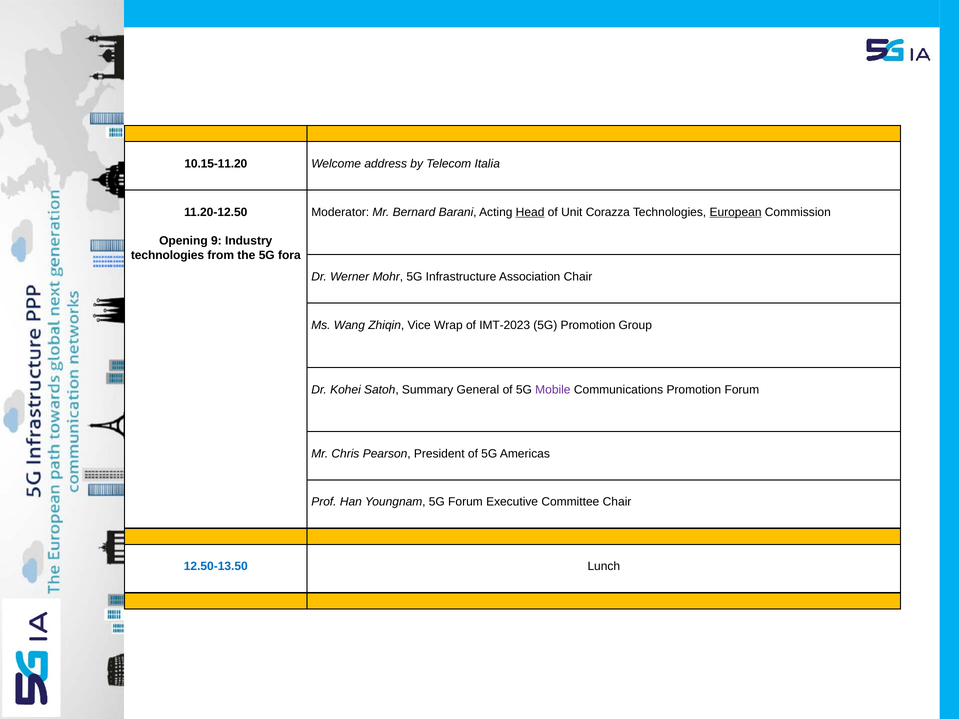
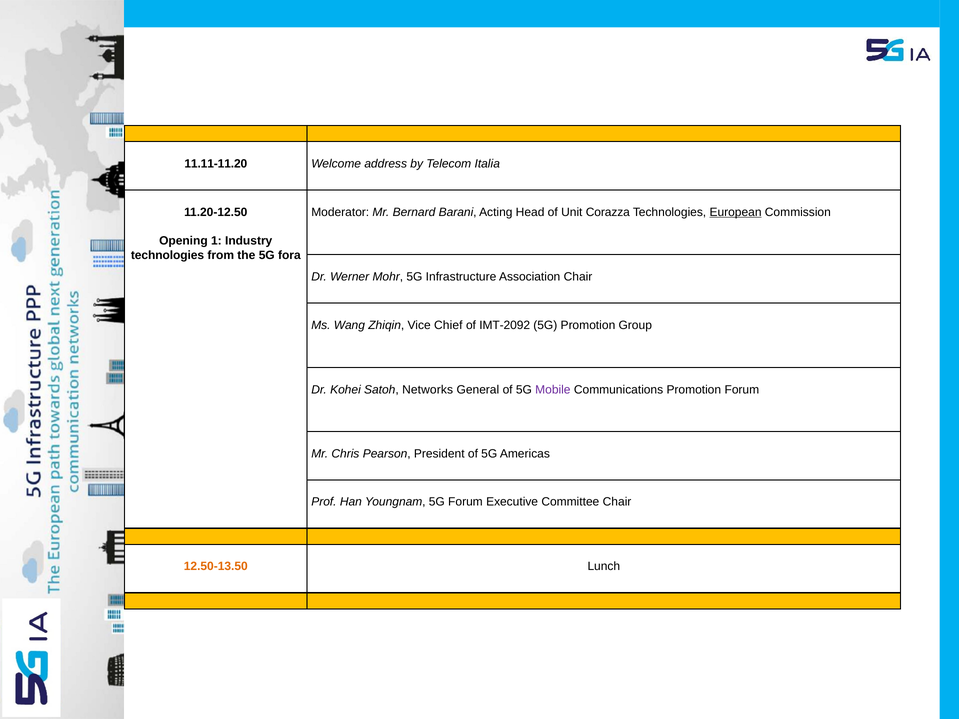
10.15-11.20: 10.15-11.20 -> 11.11-11.20 (216, 164)
Head underline: present -> none (530, 212)
9: 9 -> 1 (216, 241)
Wrap: Wrap -> Chief (448, 325)
IMT-2023: IMT-2023 -> IMT-2092 (505, 325)
Summary: Summary -> Networks (428, 390)
12.50-13.50 colour: blue -> orange (216, 567)
